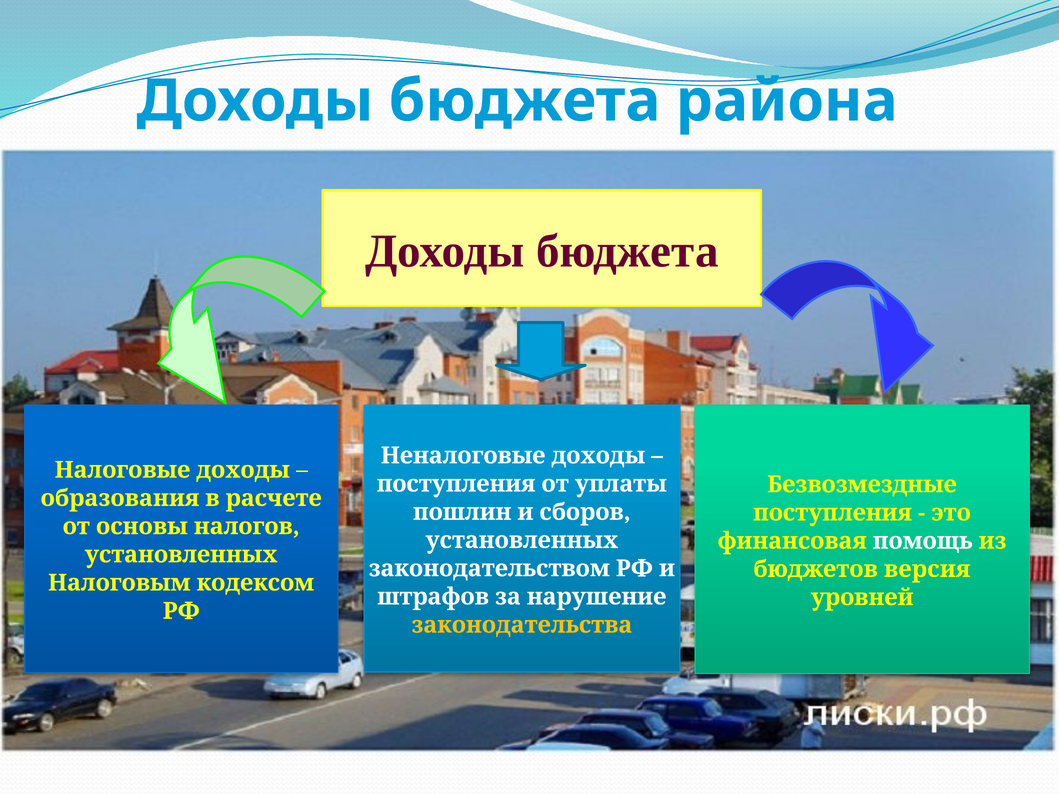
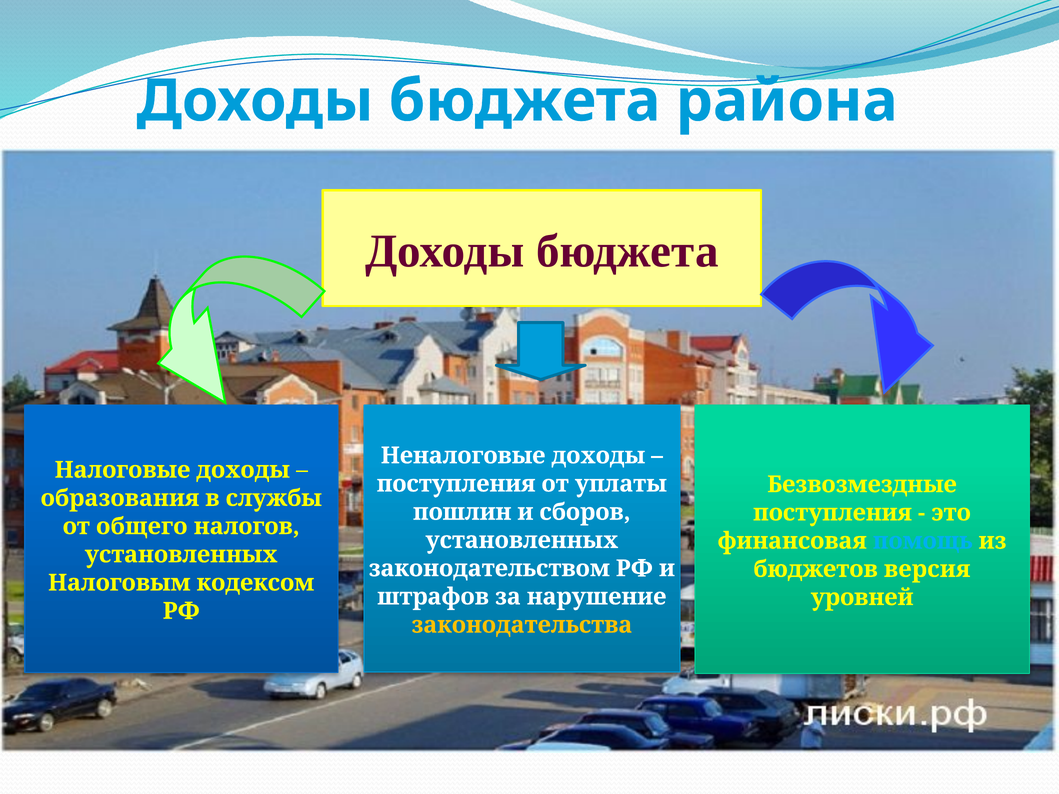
расчете: расчете -> службы (274, 498)
основы: основы -> общего (142, 527)
помощь colour: white -> light blue (923, 541)
